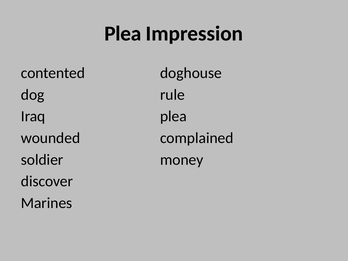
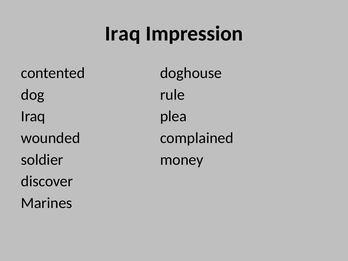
Plea: Plea -> Iraq (123, 34)
